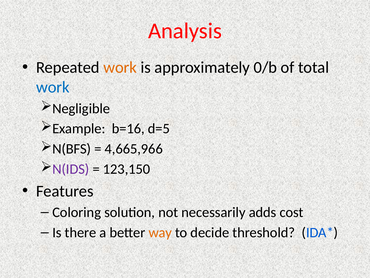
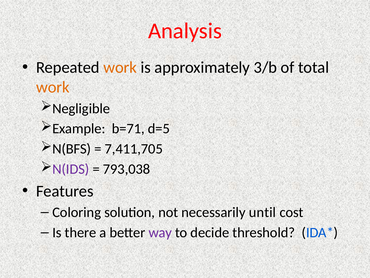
0/b: 0/b -> 3/b (265, 67)
work colour: blue -> orange (53, 87)
b=16: b=16 -> b=71 (128, 128)
4,665,966: 4,665,966 -> 7,411,705 (134, 149)
123,150: 123,150 -> 793,038 (127, 169)
adds: adds -> until (262, 212)
way colour: orange -> purple (160, 232)
